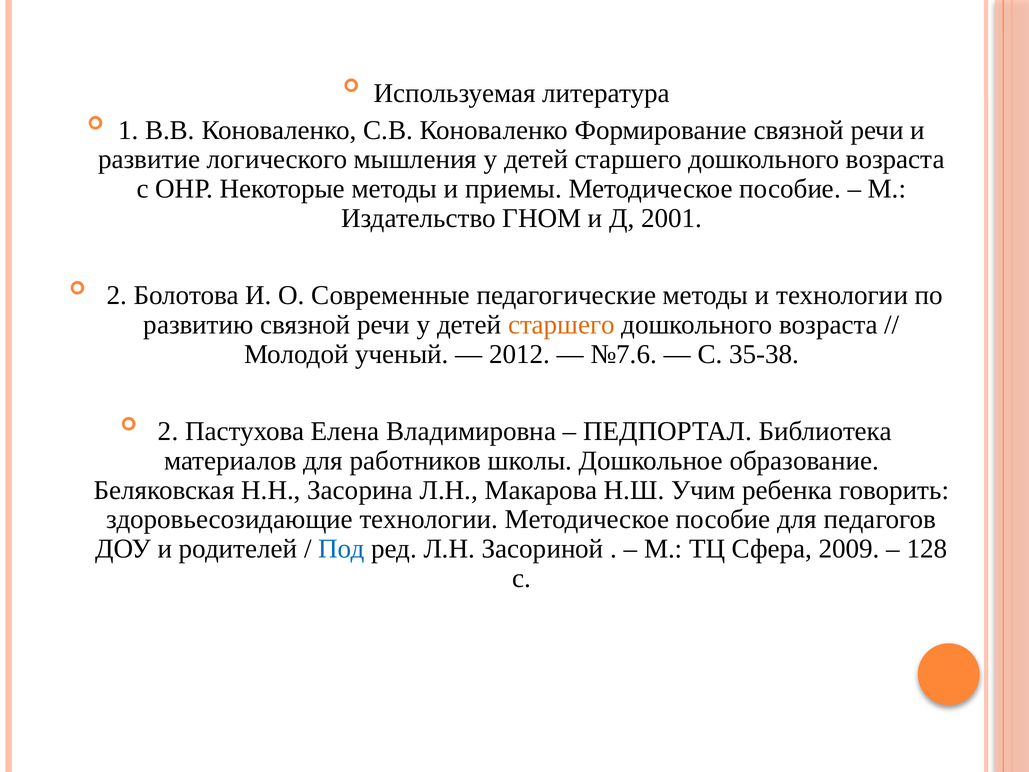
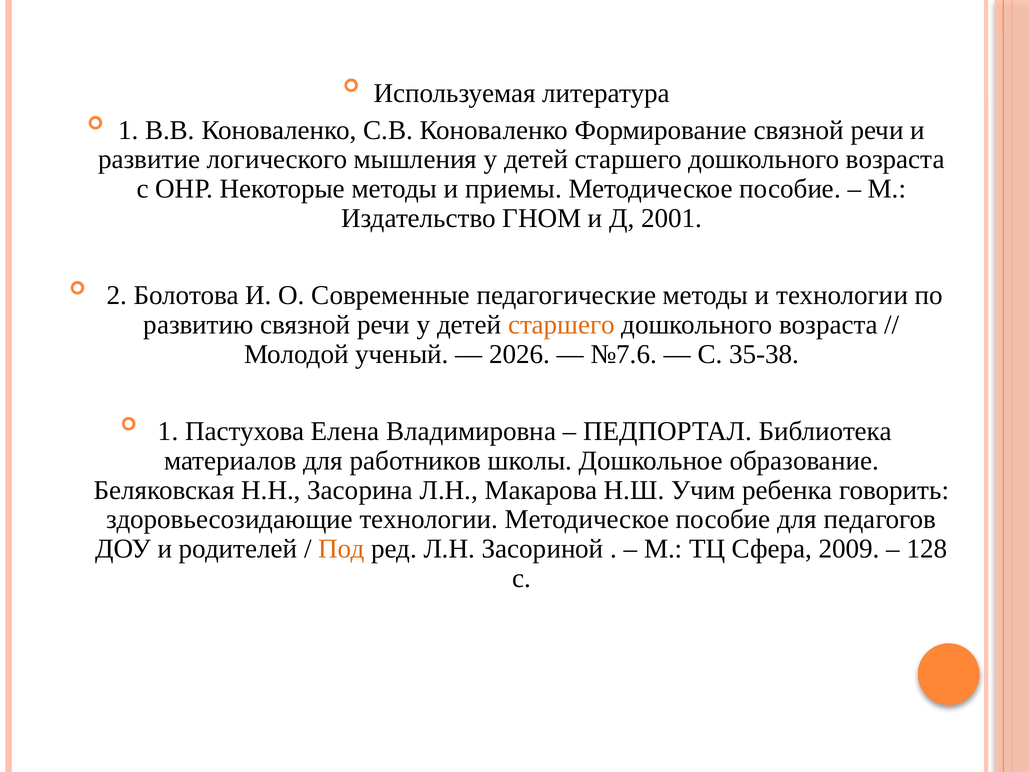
2012: 2012 -> 2026 (519, 354)
2: 2 -> 1 (168, 431)
Под colour: blue -> orange (341, 549)
